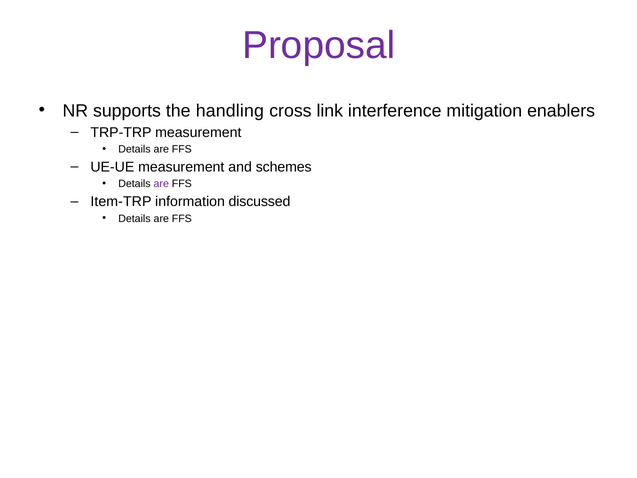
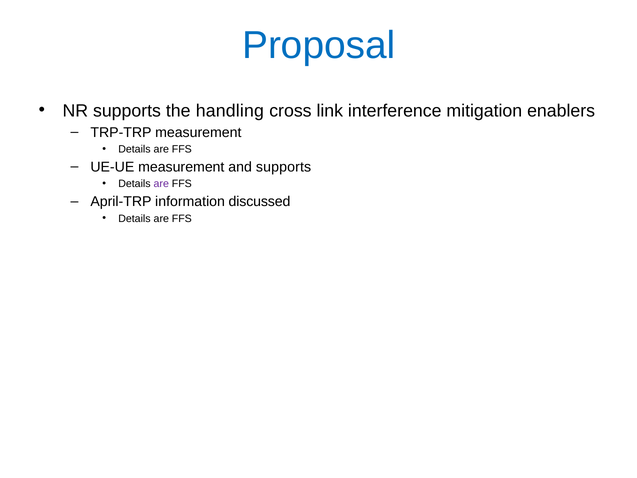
Proposal colour: purple -> blue (319, 45)
and schemes: schemes -> supports (284, 167)
Item-TRP: Item-TRP -> April-TRP (121, 202)
